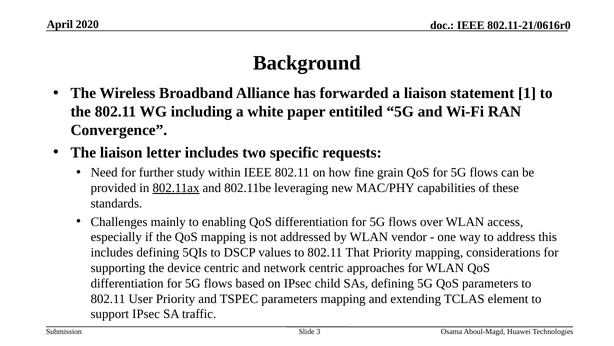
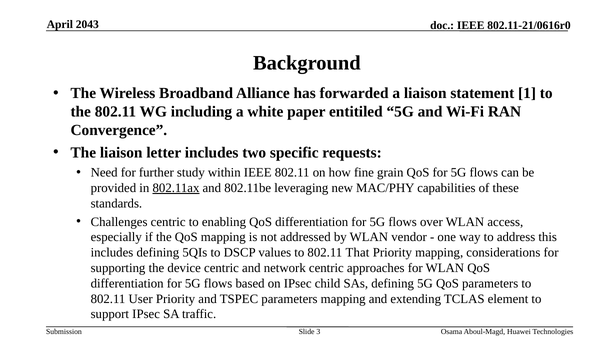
2020: 2020 -> 2043 (87, 24)
Challenges mainly: mainly -> centric (168, 221)
